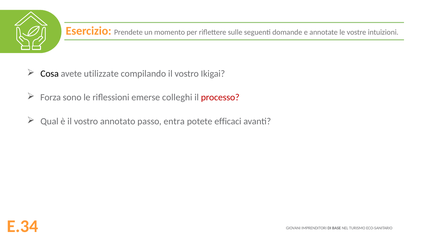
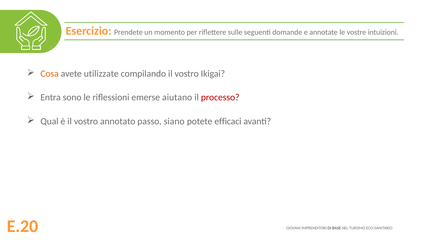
Cosa colour: black -> orange (50, 74)
Forza: Forza -> Entra (51, 98)
colleghi: colleghi -> aiutano (177, 98)
entra: entra -> siano (174, 121)
E.34: E.34 -> E.20 (22, 227)
